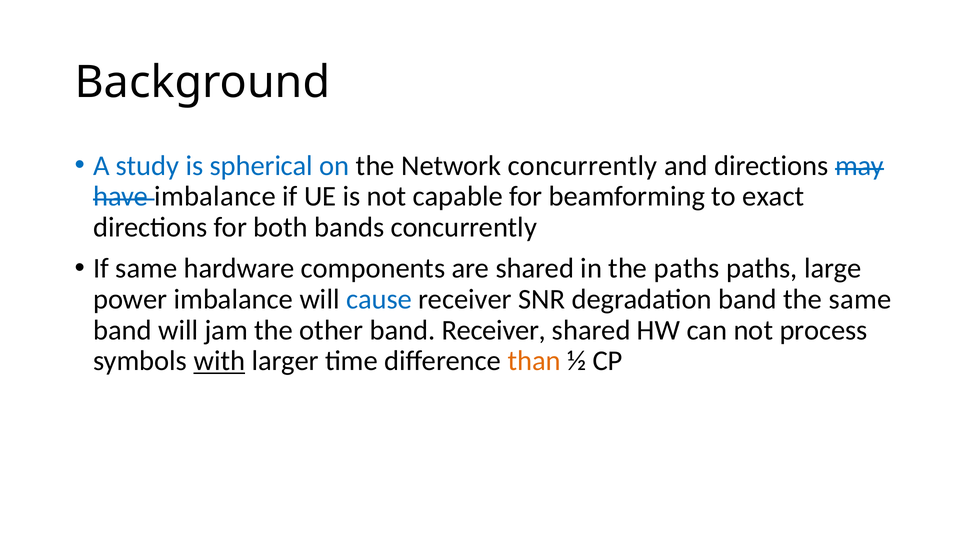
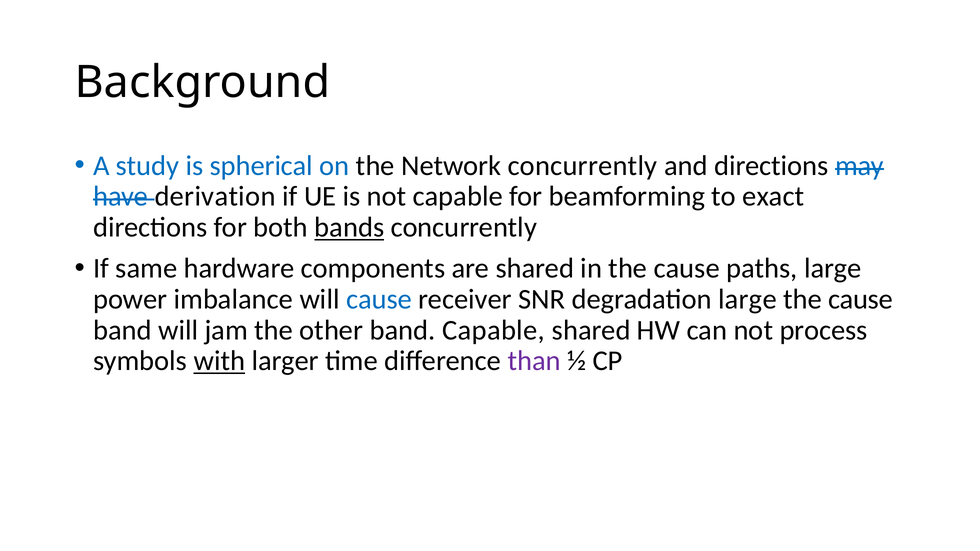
have imbalance: imbalance -> derivation (215, 197)
bands underline: none -> present (349, 227)
in the paths: paths -> cause (687, 269)
degradation band: band -> large (747, 299)
same: same -> cause (861, 299)
band Receiver: Receiver -> Capable (493, 330)
than colour: orange -> purple (534, 361)
